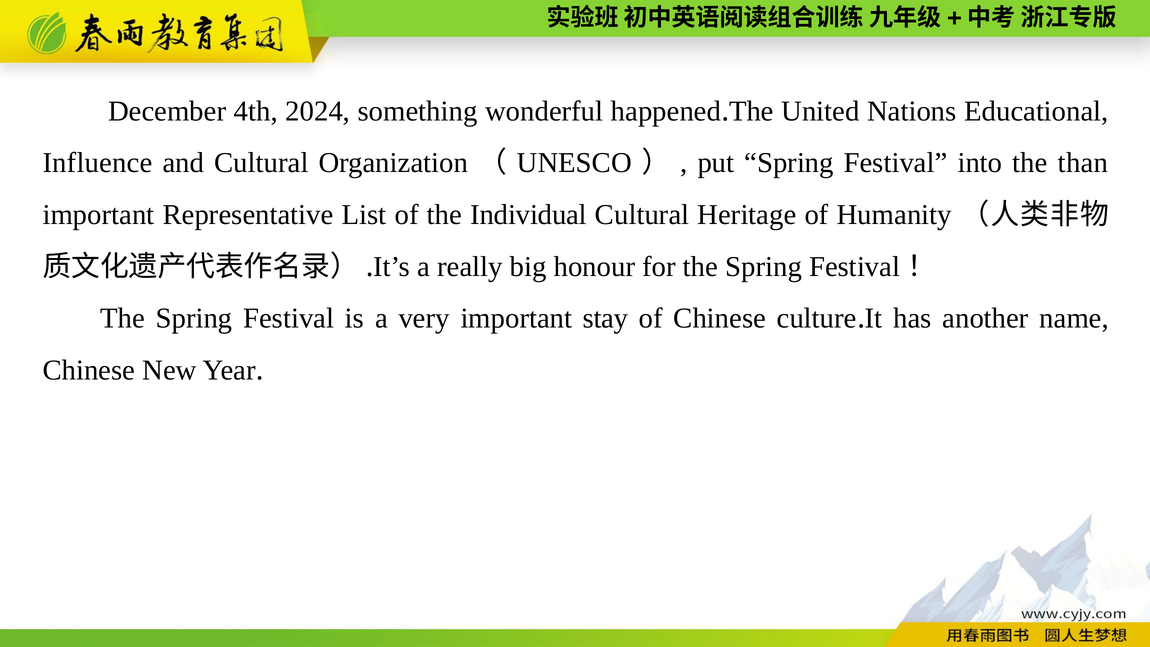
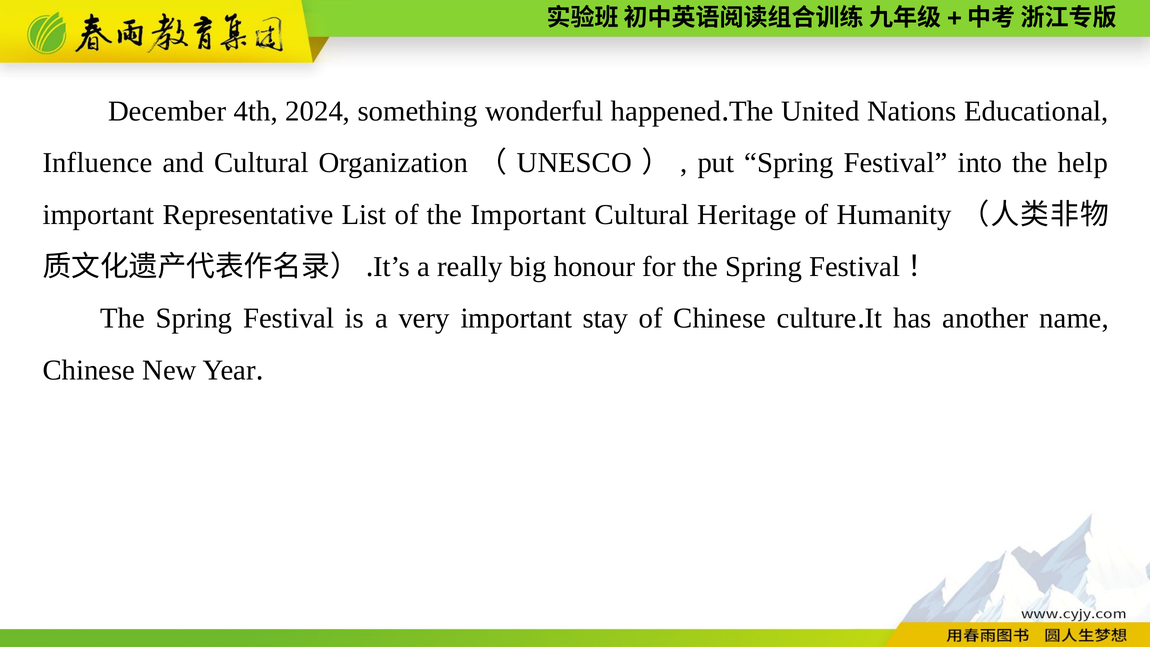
than: than -> help (1083, 163)
the Individual: Individual -> Important (528, 215)
